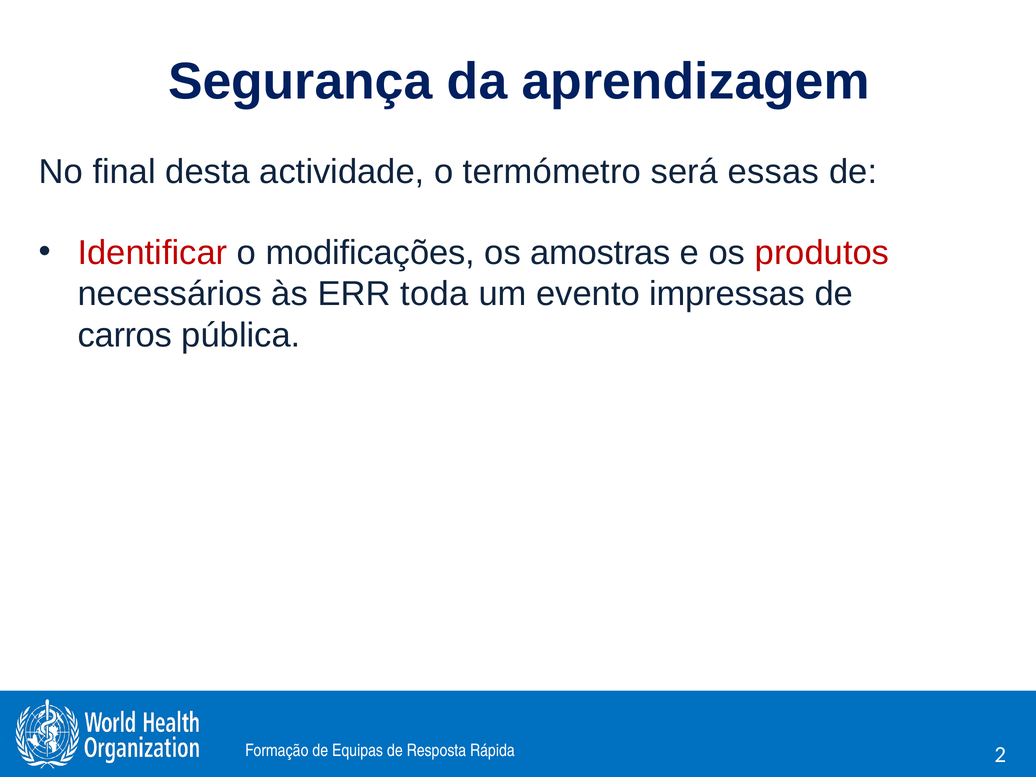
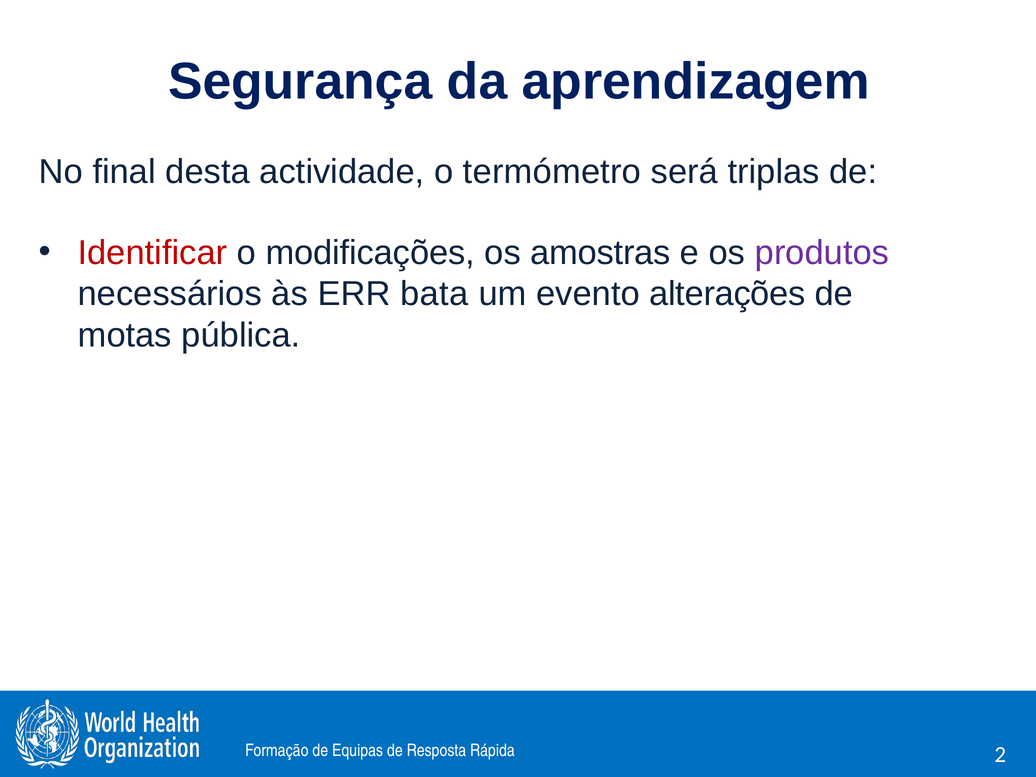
essas: essas -> triplas (774, 172)
produtos colour: red -> purple (822, 253)
toda: toda -> bata (434, 294)
impressas: impressas -> alterações (727, 294)
carros: carros -> motas (125, 335)
